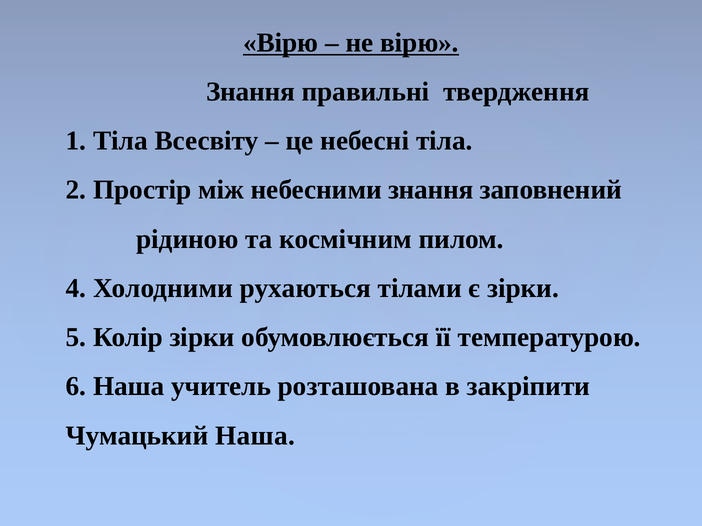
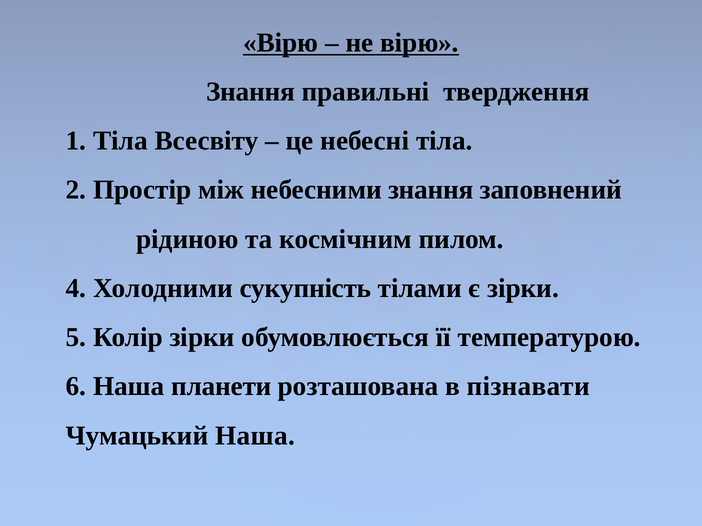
рухаються: рухаються -> сукупність (305, 288)
учитель: учитель -> планети (221, 387)
закріпити: закріпити -> пізнавати (528, 387)
